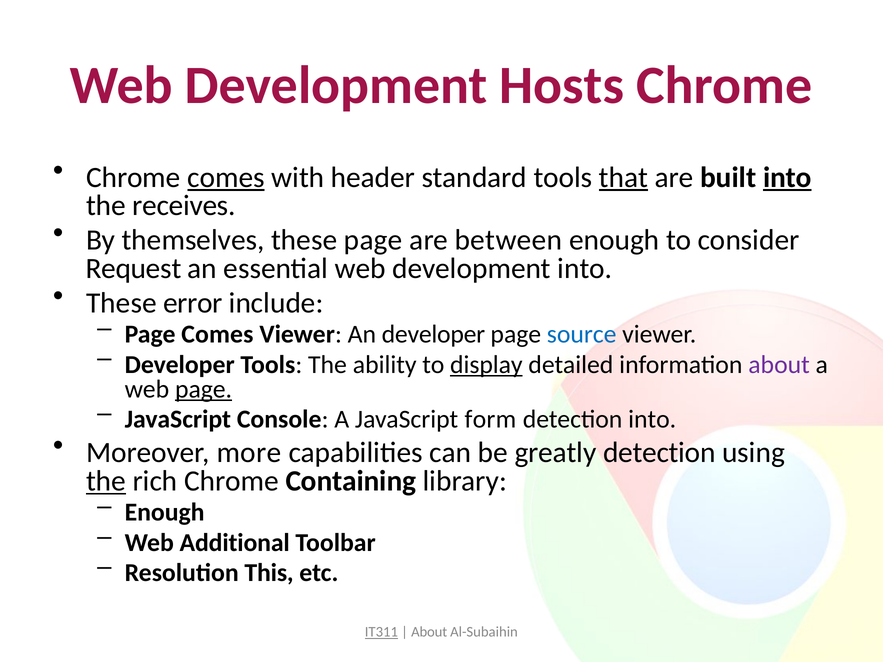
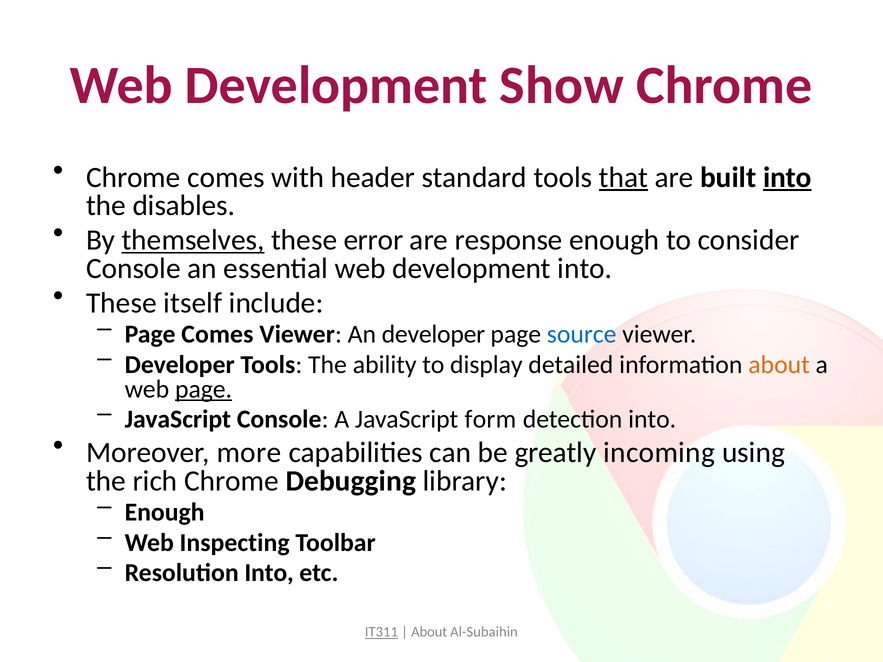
Hosts: Hosts -> Show (562, 85)
comes underline: present -> none (226, 177)
receives: receives -> disables (184, 206)
themselves underline: none -> present (193, 240)
these page: page -> error (374, 240)
between: between -> response (509, 240)
Request: Request -> Console (133, 269)
error: error -> itself (193, 303)
display underline: present -> none (486, 365)
about colour: purple -> orange (779, 365)
greatly detection: detection -> incoming (659, 453)
the underline: present -> none (106, 481)
Containing: Containing -> Debugging (351, 481)
Additional: Additional -> Inspecting (235, 543)
Resolution This: This -> Into (269, 573)
